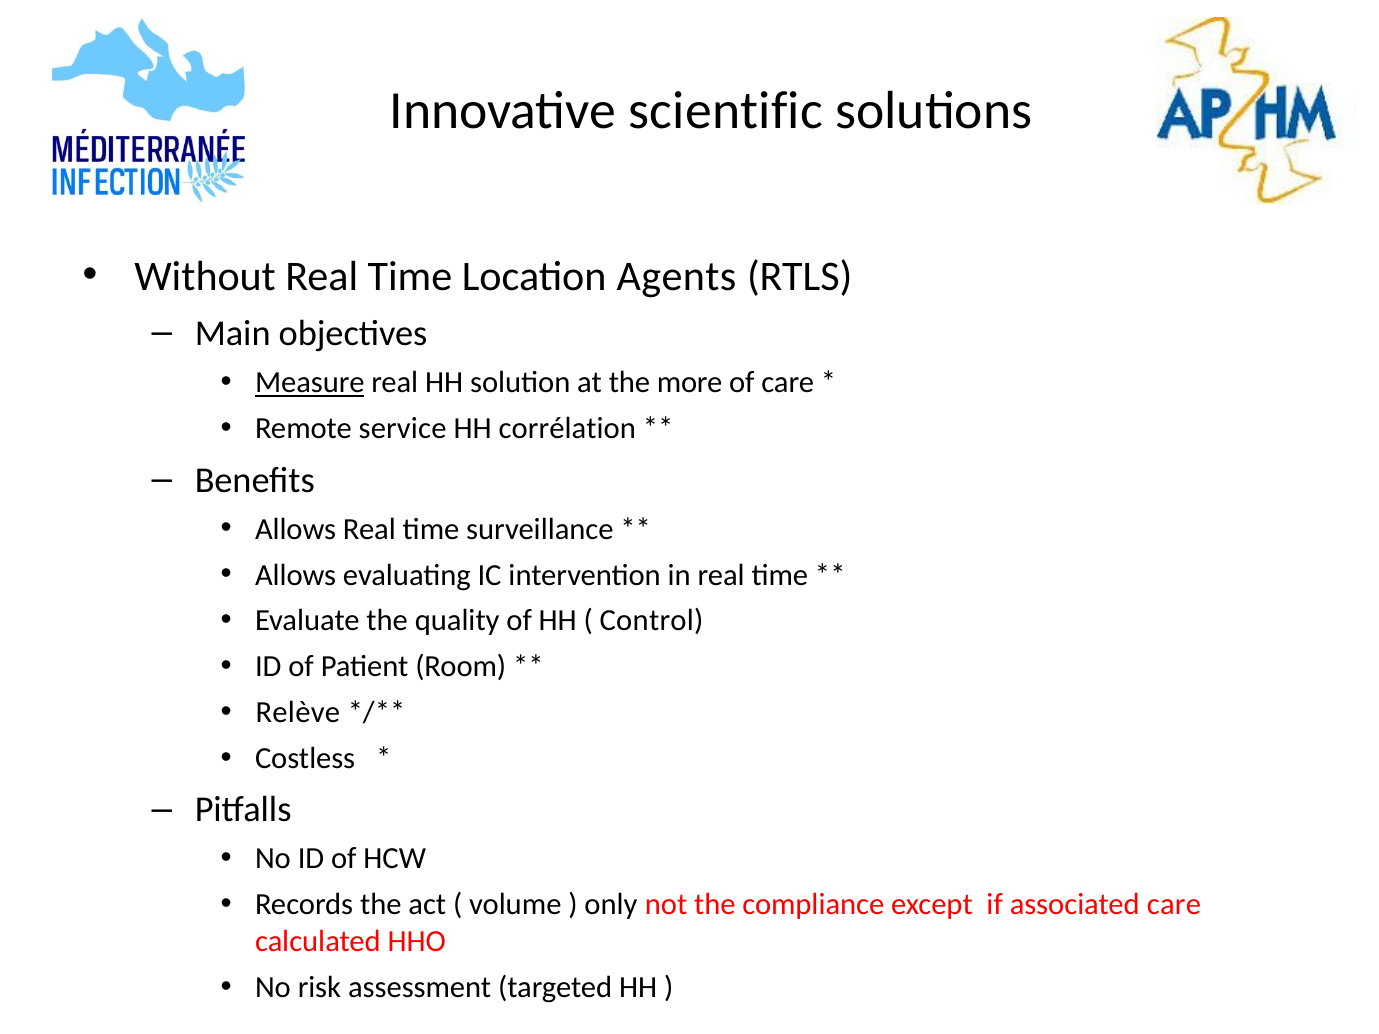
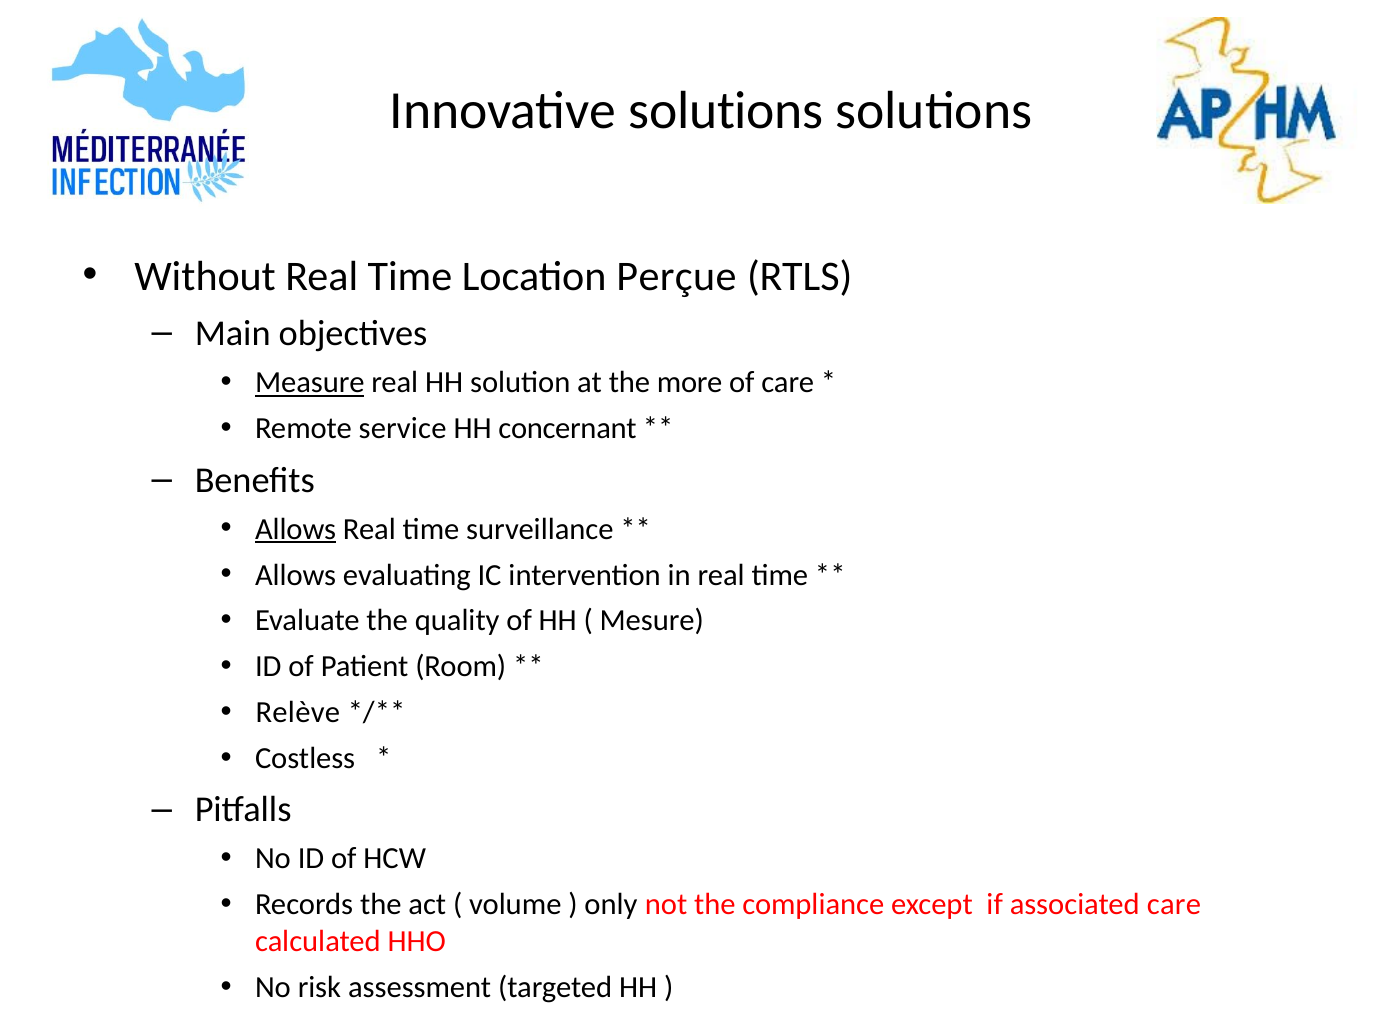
Innovative scientific: scientific -> solutions (726, 111)
Agents: Agents -> Perçue (676, 276)
corrélation: corrélation -> concernant (568, 429)
Allows underline: none -> present (296, 529)
Control: Control -> Mesure (652, 621)
